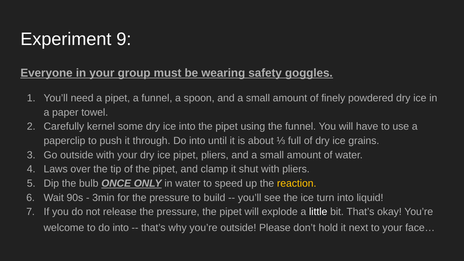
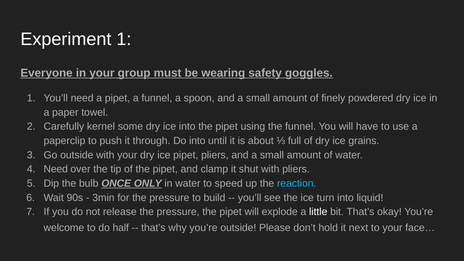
Experiment 9: 9 -> 1 (124, 39)
Laws: Laws -> Need (56, 169)
reaction colour: yellow -> light blue (297, 183)
to do into: into -> half (121, 228)
